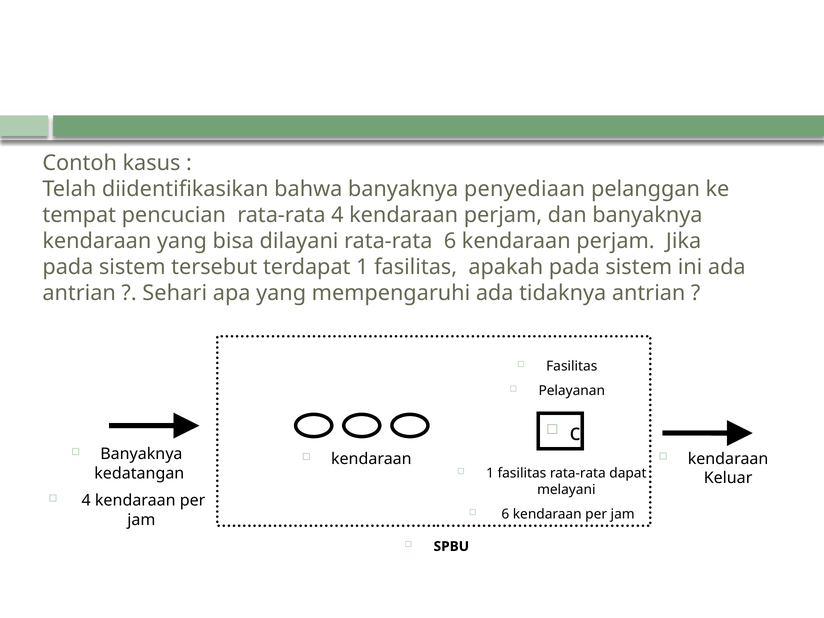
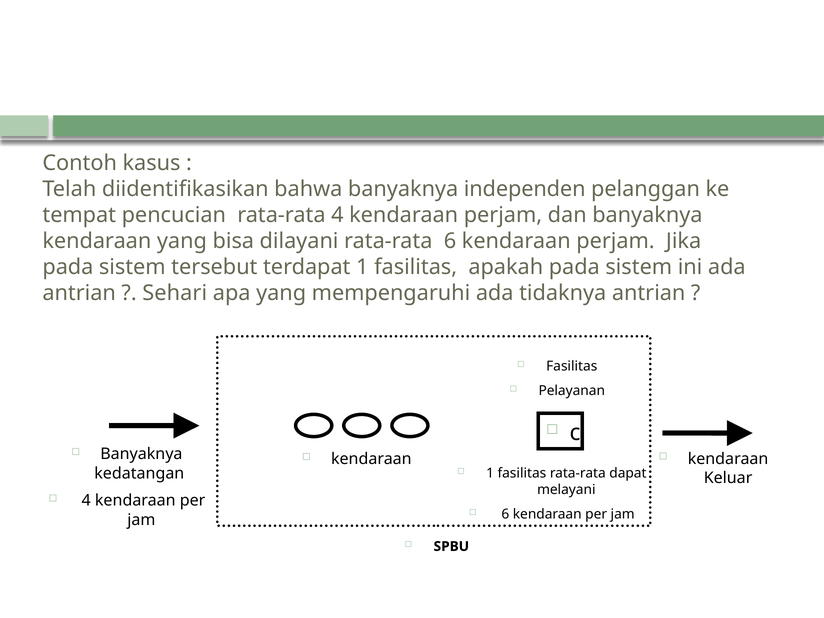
penyediaan: penyediaan -> independen (525, 189)
